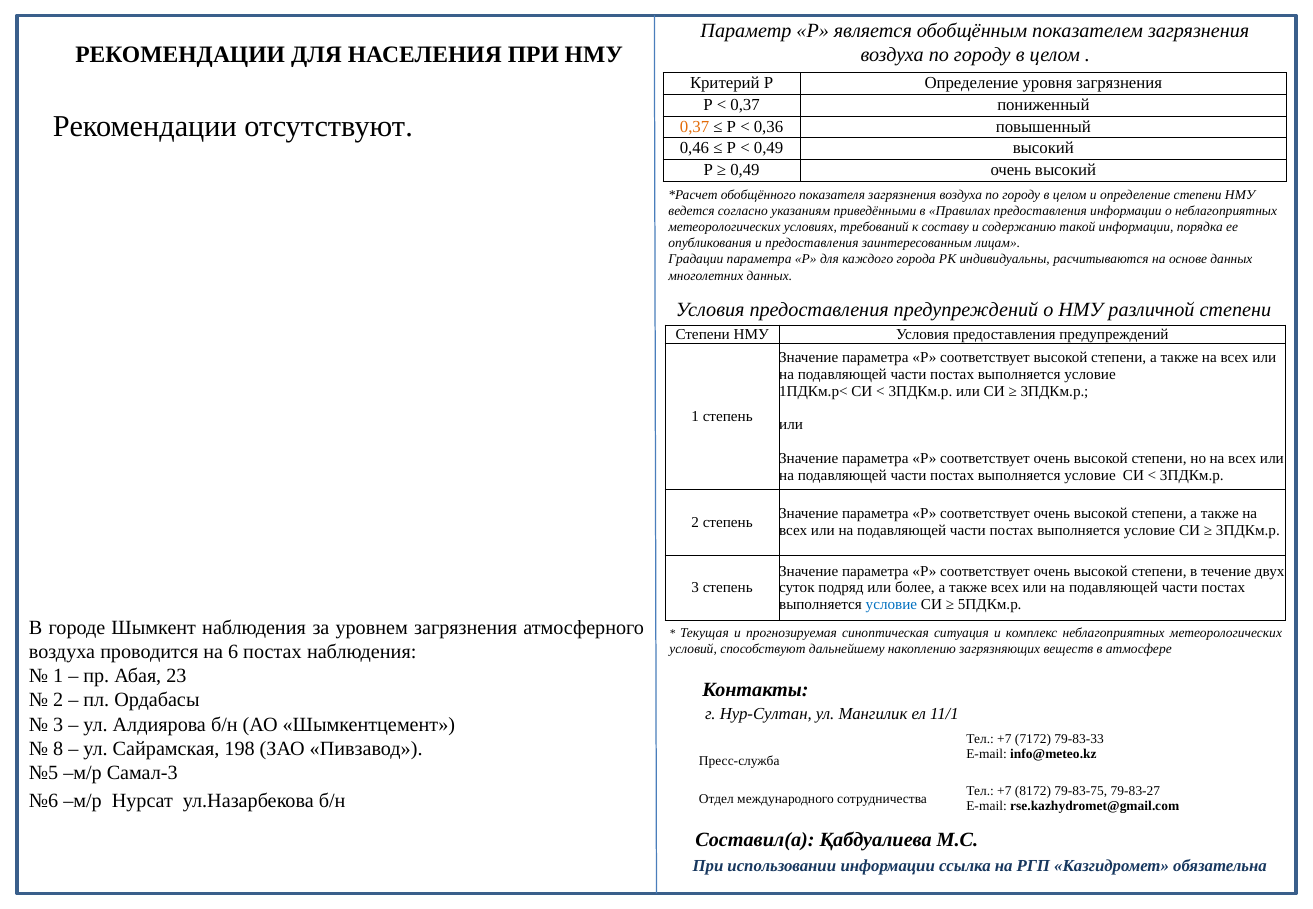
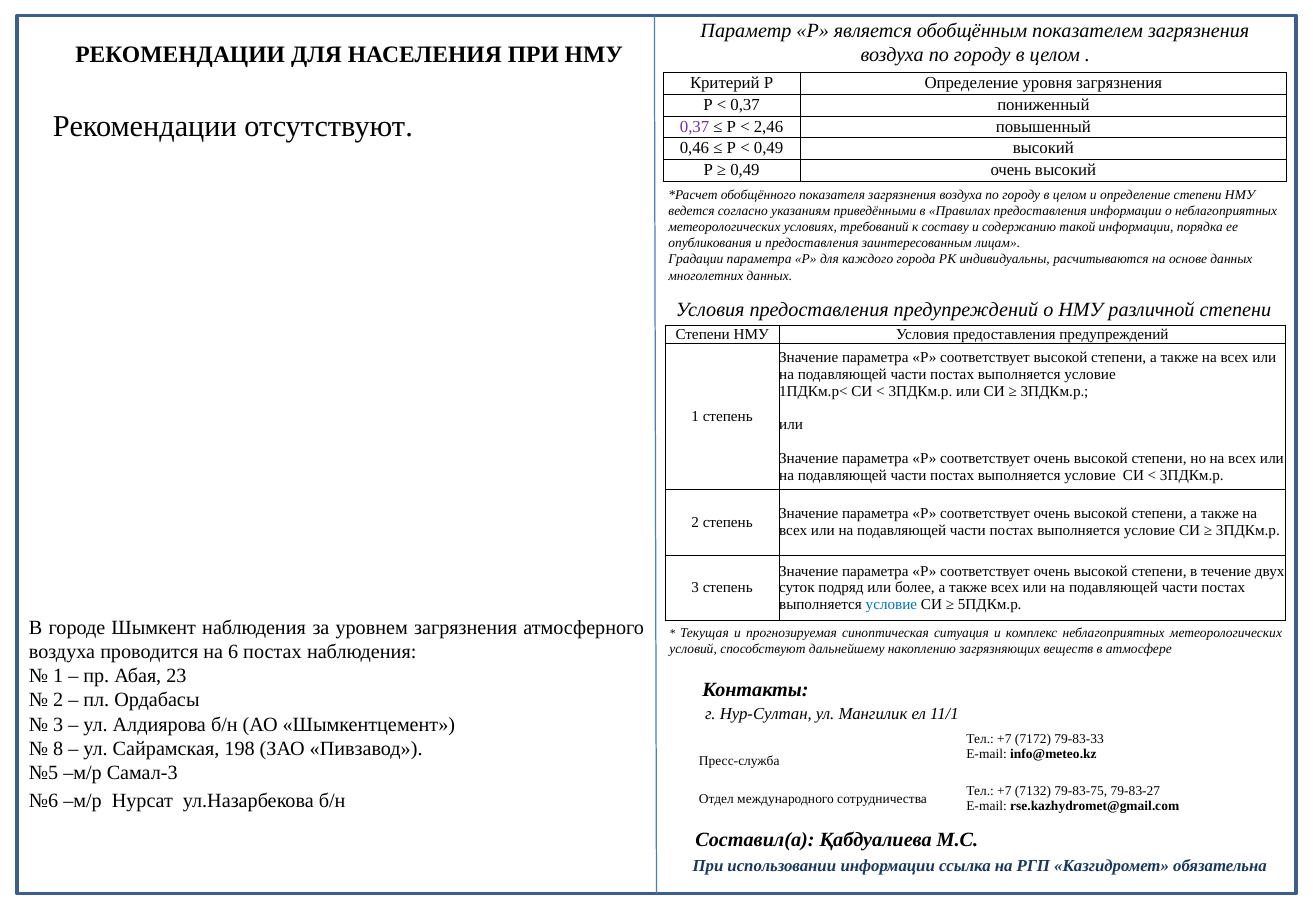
0,37 colour: orange -> purple (695, 127)
0,36: 0,36 -> 2,46 (768, 127)
8172: 8172 -> 7132 (1033, 791)
